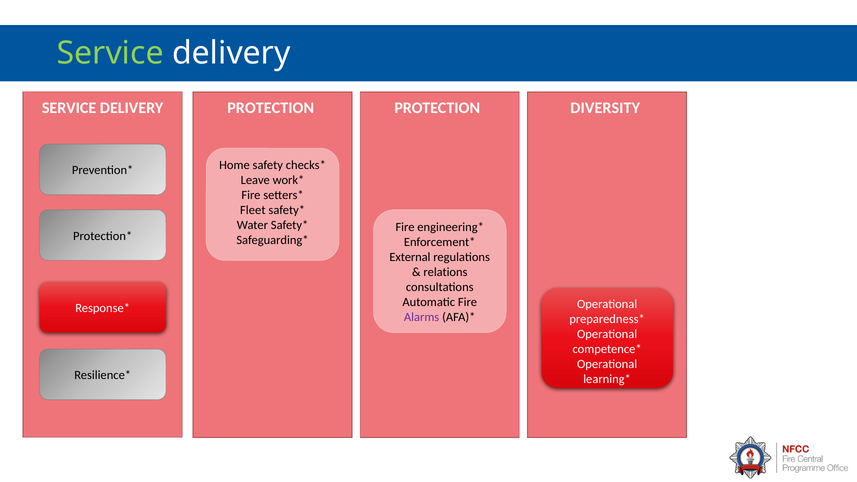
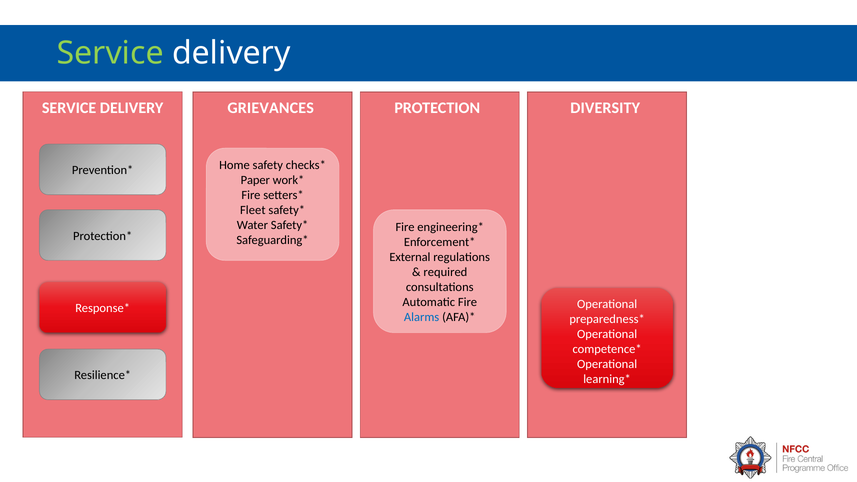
PROTECTION: PROTECTION -> GRIEVANCES (271, 108)
Leave: Leave -> Paper (255, 180)
relations: relations -> required (445, 272)
Alarms colour: purple -> blue (422, 317)
